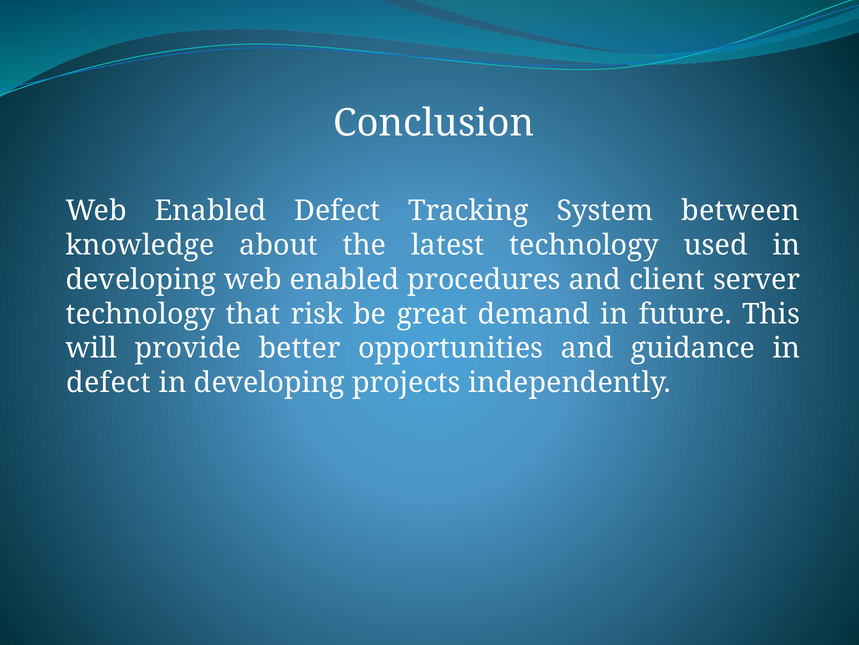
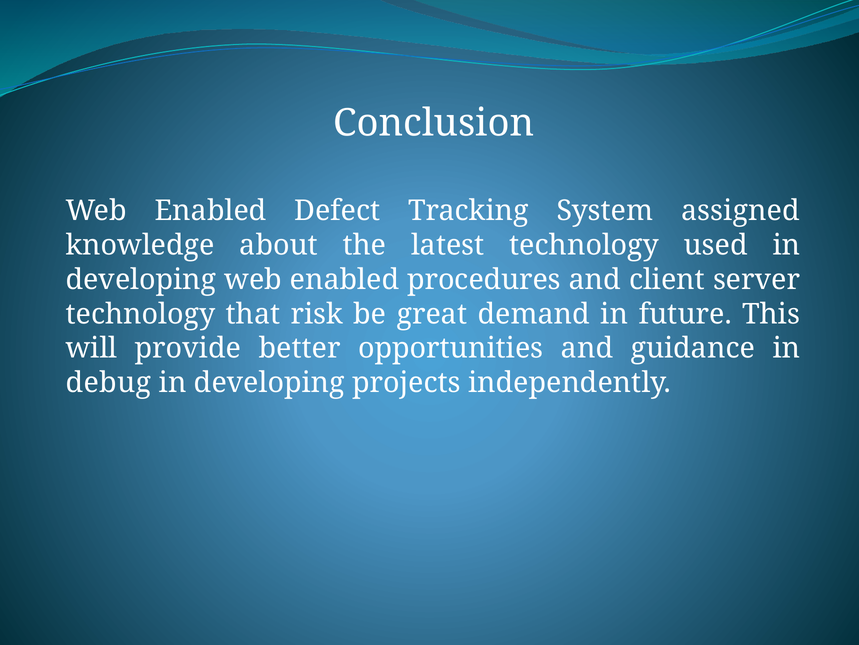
between: between -> assigned (741, 211)
defect: defect -> debug (108, 382)
